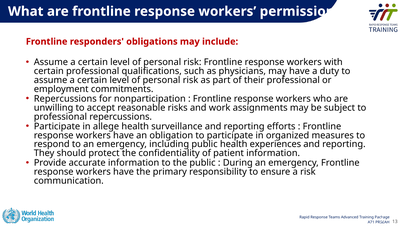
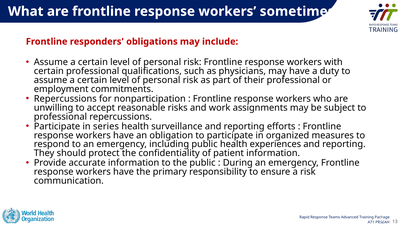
permission: permission -> sometimes (300, 11)
allege: allege -> series (106, 126)
